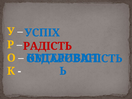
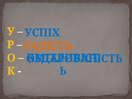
РАДІСТЬ colour: red -> orange (47, 46)
